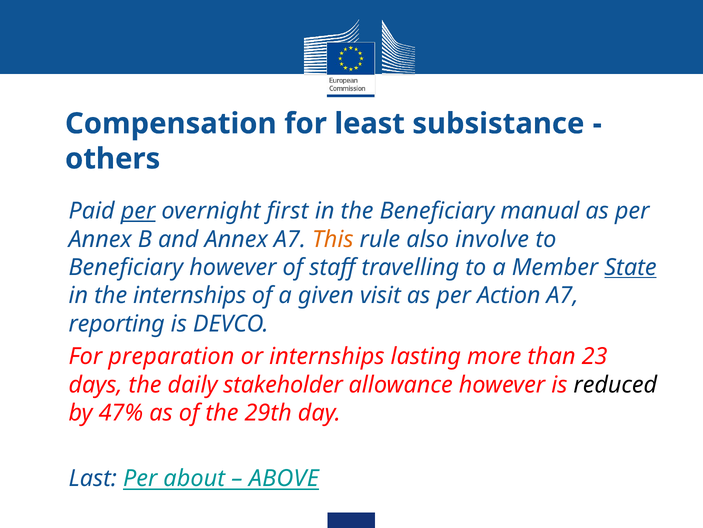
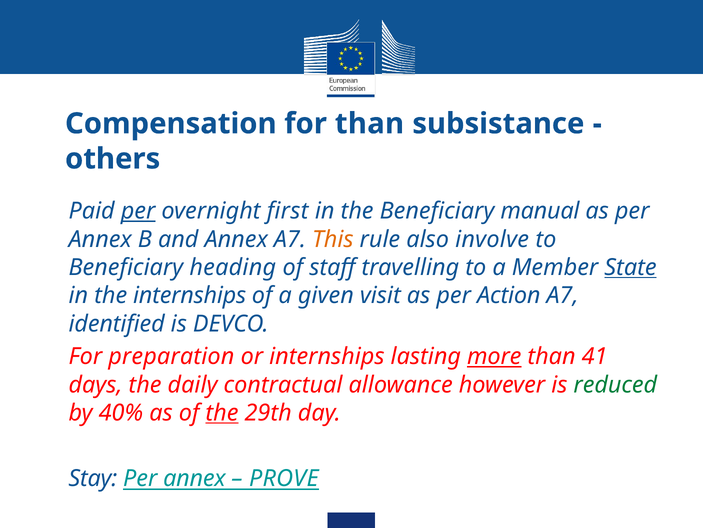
for least: least -> than (369, 123)
Beneficiary however: however -> heading (233, 267)
reporting: reporting -> identified (117, 323)
more underline: none -> present (494, 356)
23: 23 -> 41 (595, 356)
stakeholder: stakeholder -> contractual (283, 384)
reduced colour: black -> green (615, 384)
47%: 47% -> 40% (121, 412)
the underline: none -> present (222, 412)
Last: Last -> Stay (93, 478)
about: about -> annex (194, 478)
ABOVE: ABOVE -> PROVE (284, 478)
